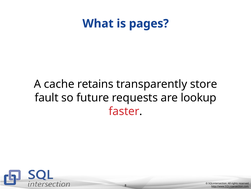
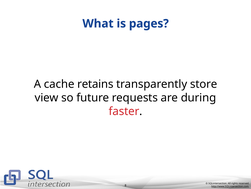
fault: fault -> view (47, 97)
lookup: lookup -> during (199, 97)
